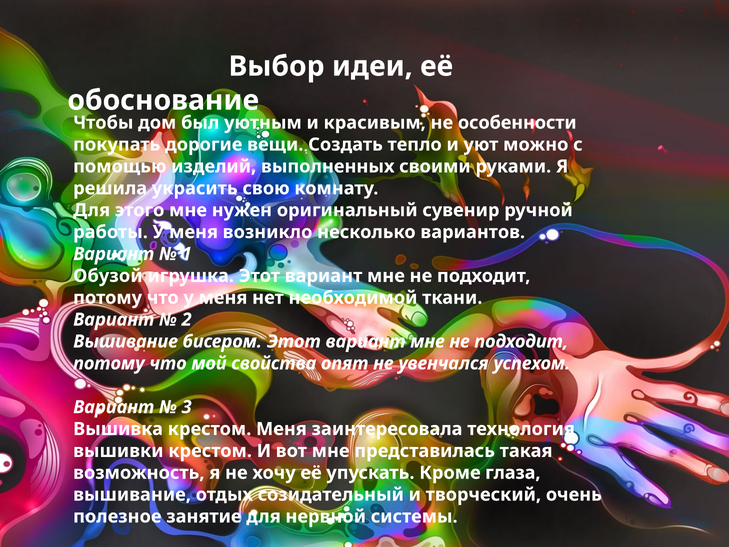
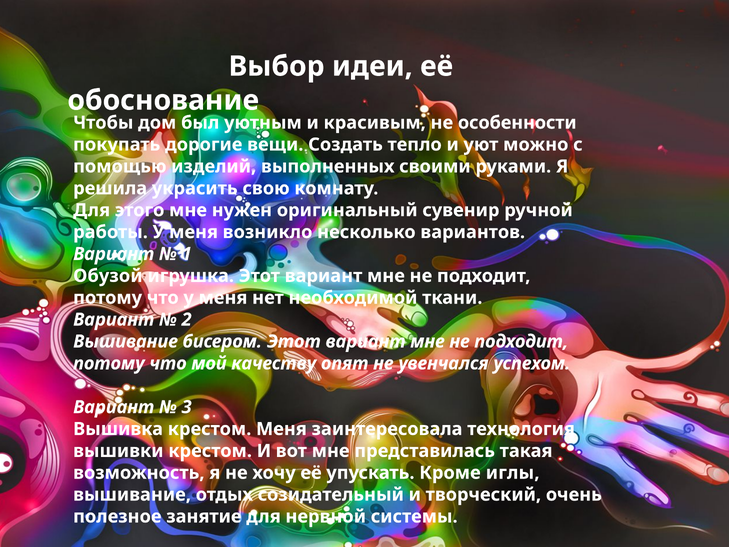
свойства: свойства -> качеству (274, 363)
глаза: глаза -> иглы (513, 473)
